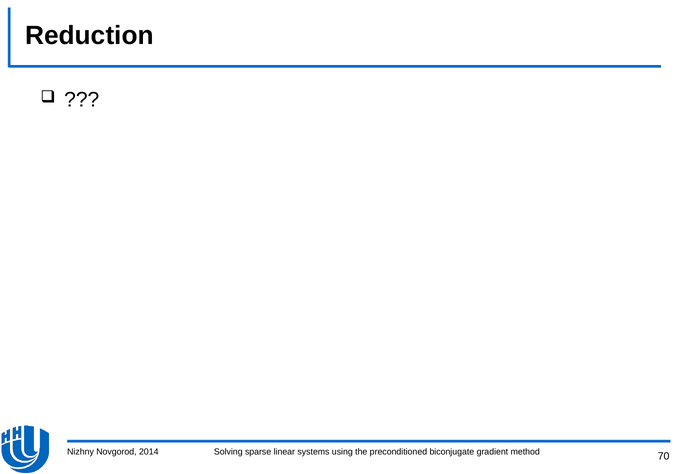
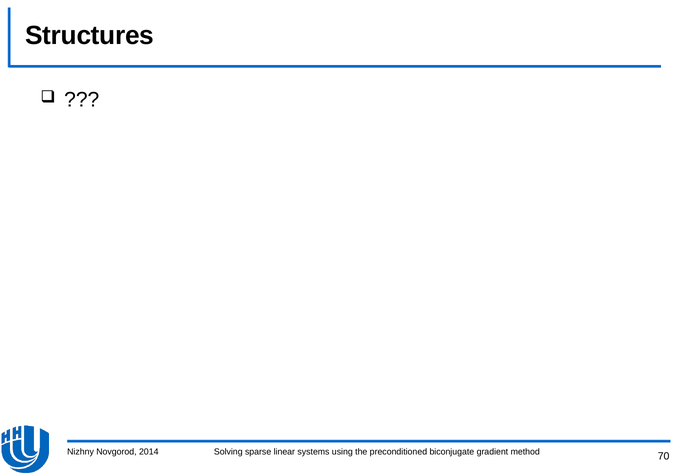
Reduction: Reduction -> Structures (90, 36)
